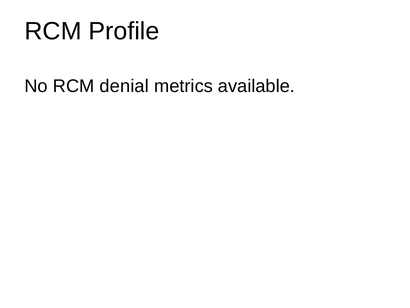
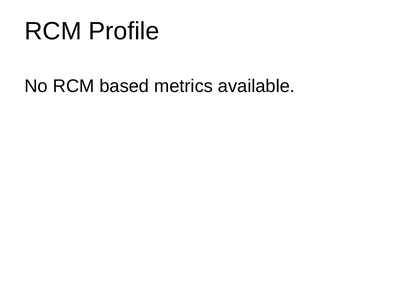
denial: denial -> based (124, 86)
